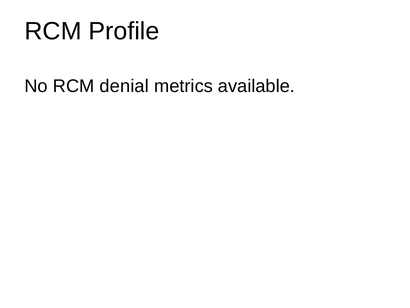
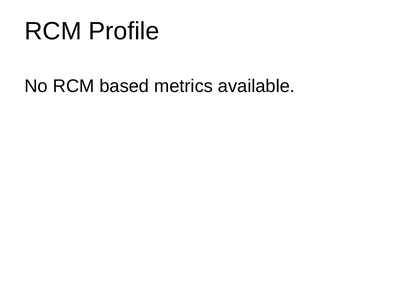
denial: denial -> based (124, 86)
